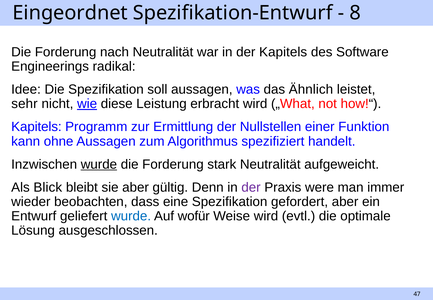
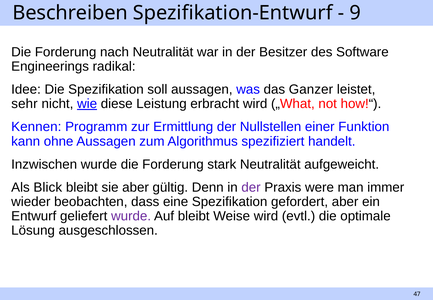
Eingeordnet: Eingeordnet -> Beschreiben (70, 13)
8: 8 -> 9 (355, 13)
der Kapitels: Kapitels -> Besitzer (283, 52)
Ähnlich: Ähnlich -> Ganzer (311, 89)
Kapitels: Kapitels -> Kennen (36, 127)
wurde underline: present -> none (99, 164)
wurde colour: blue -> purple (131, 216)
Auf wofür: wofür -> bleibt (194, 216)
